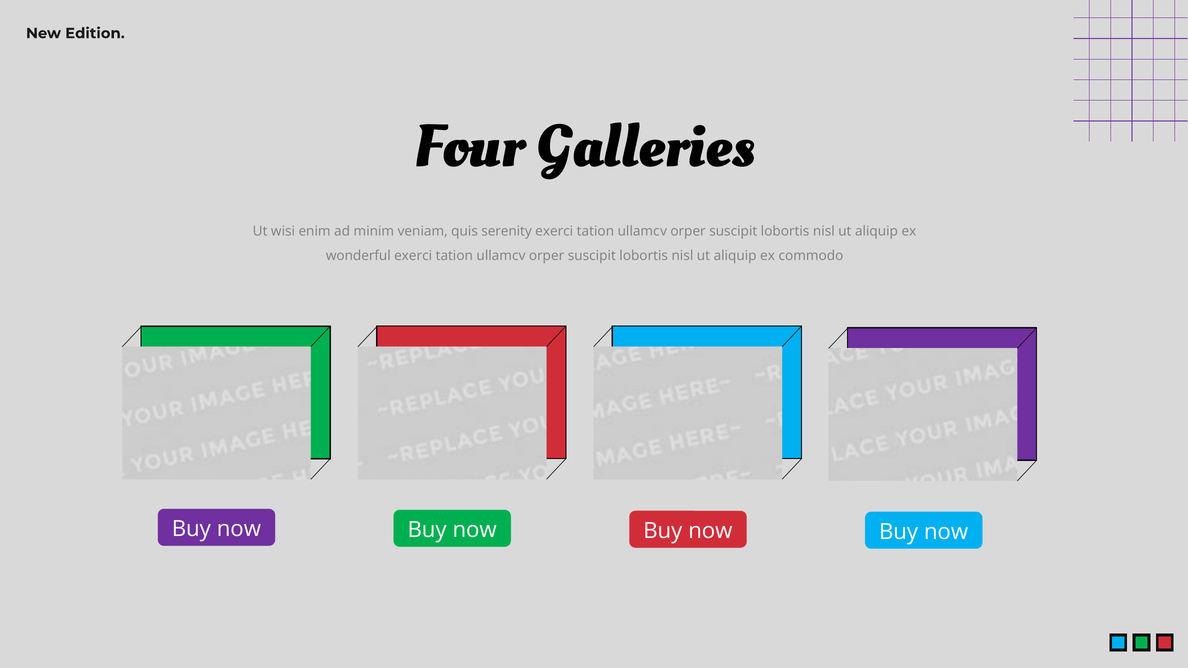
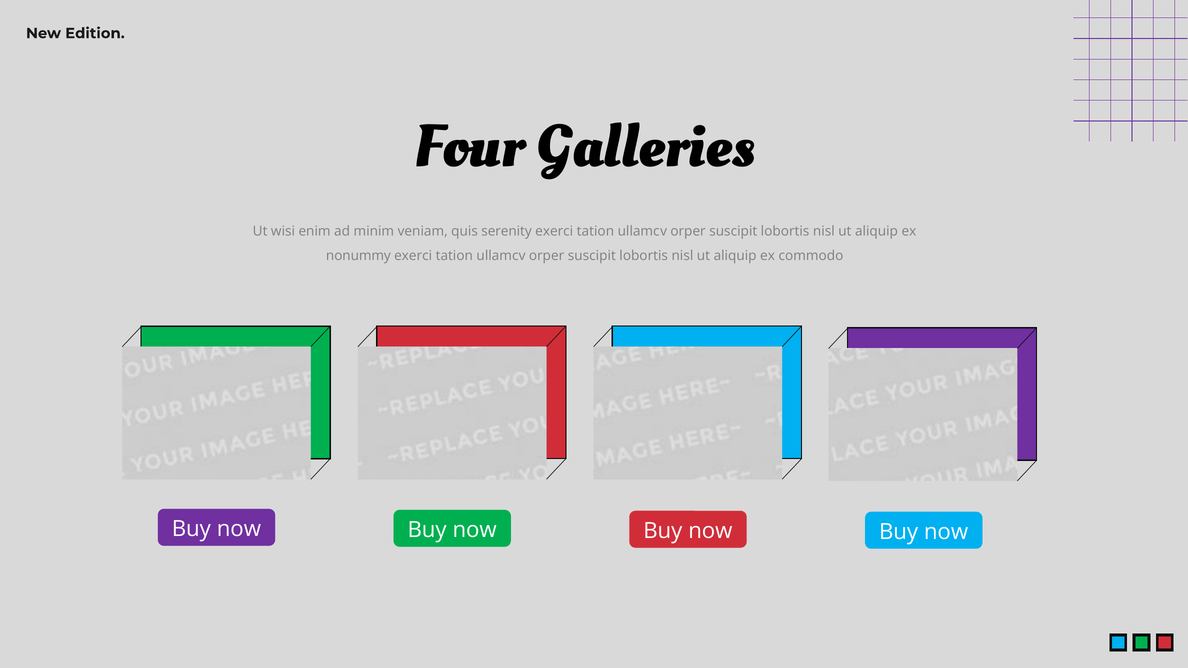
wonderful: wonderful -> nonummy (358, 256)
